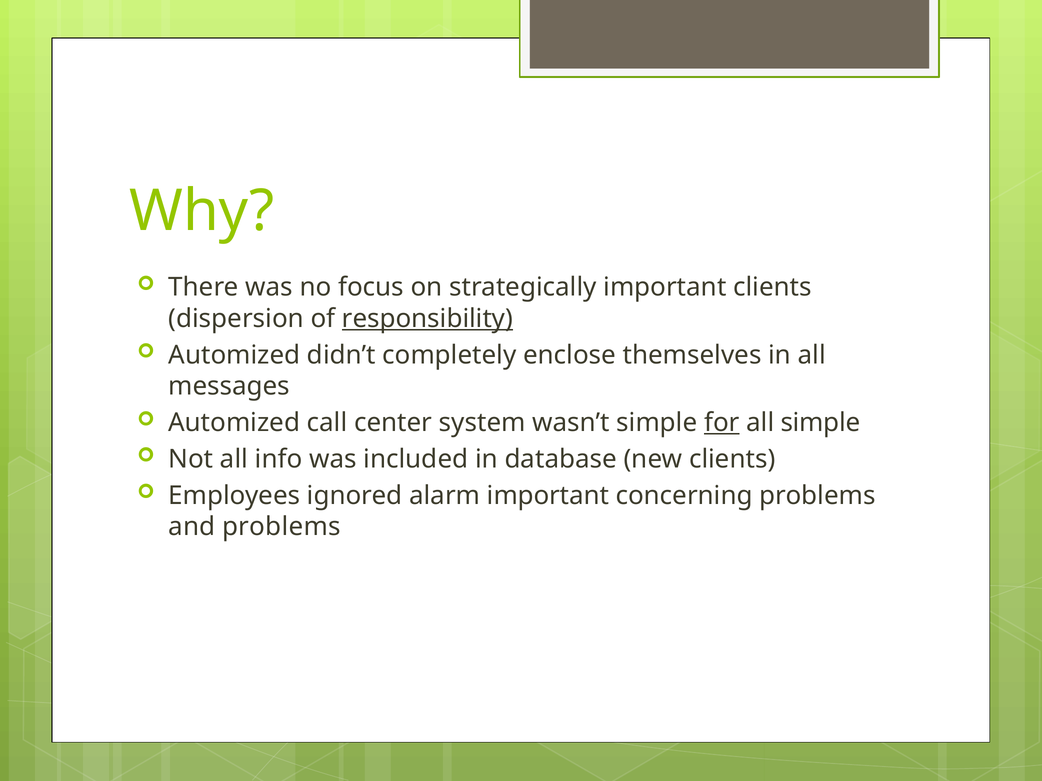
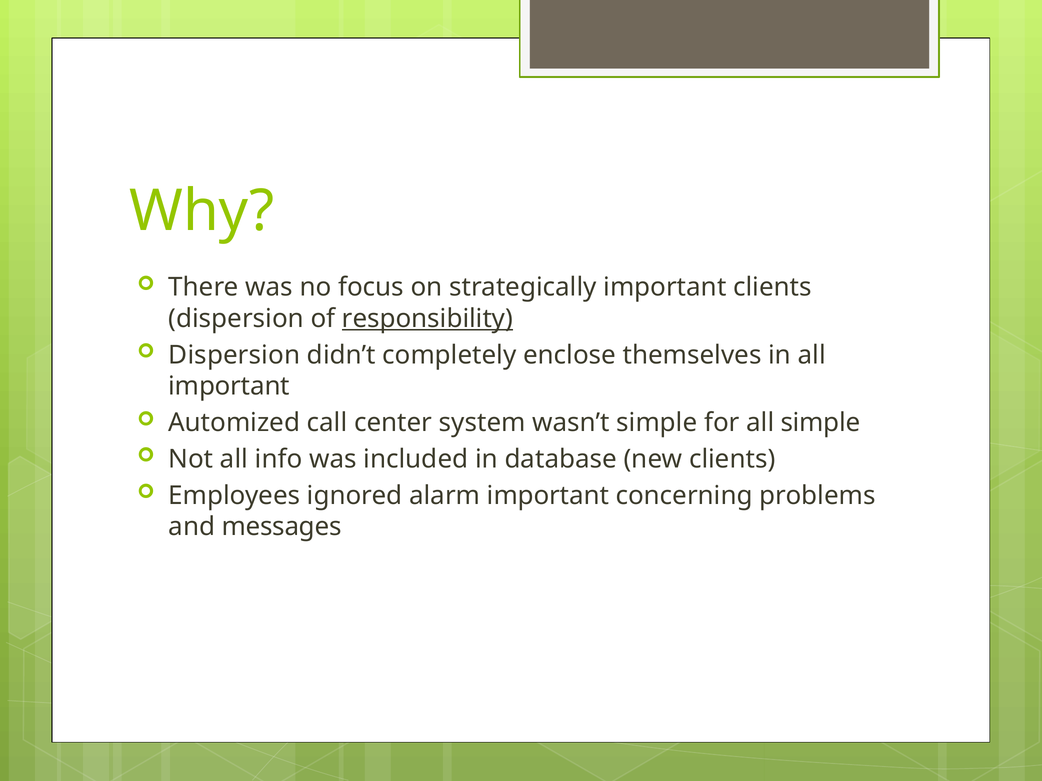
Automized: Automized -> Dispersion (234, 355)
messages: messages -> important (229, 386)
for underline: present -> none (722, 423)
and problems: problems -> messages (282, 527)
